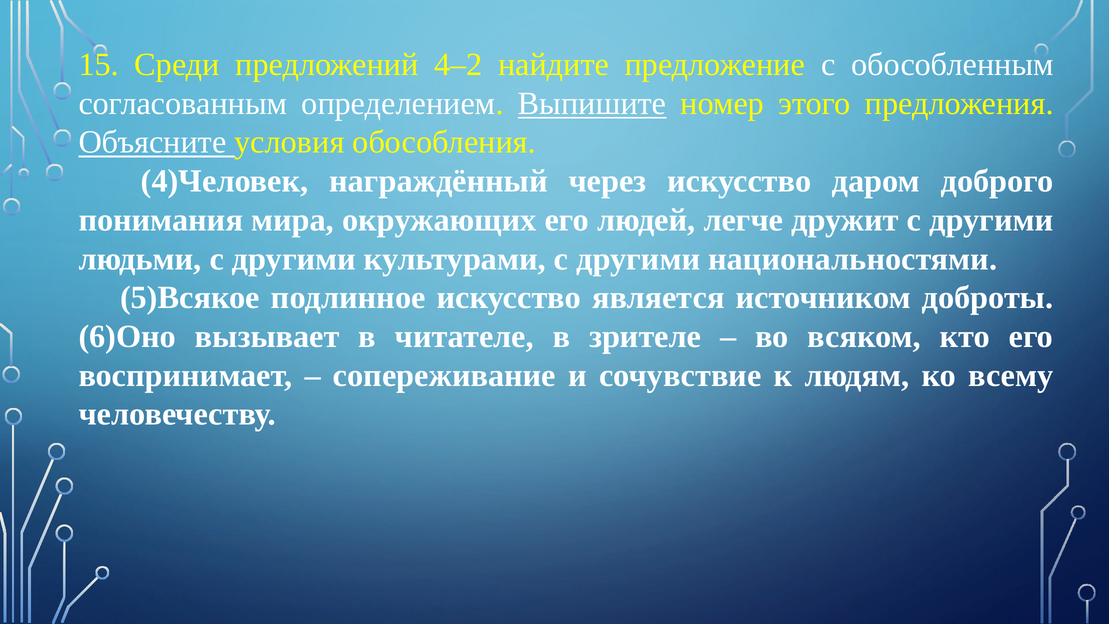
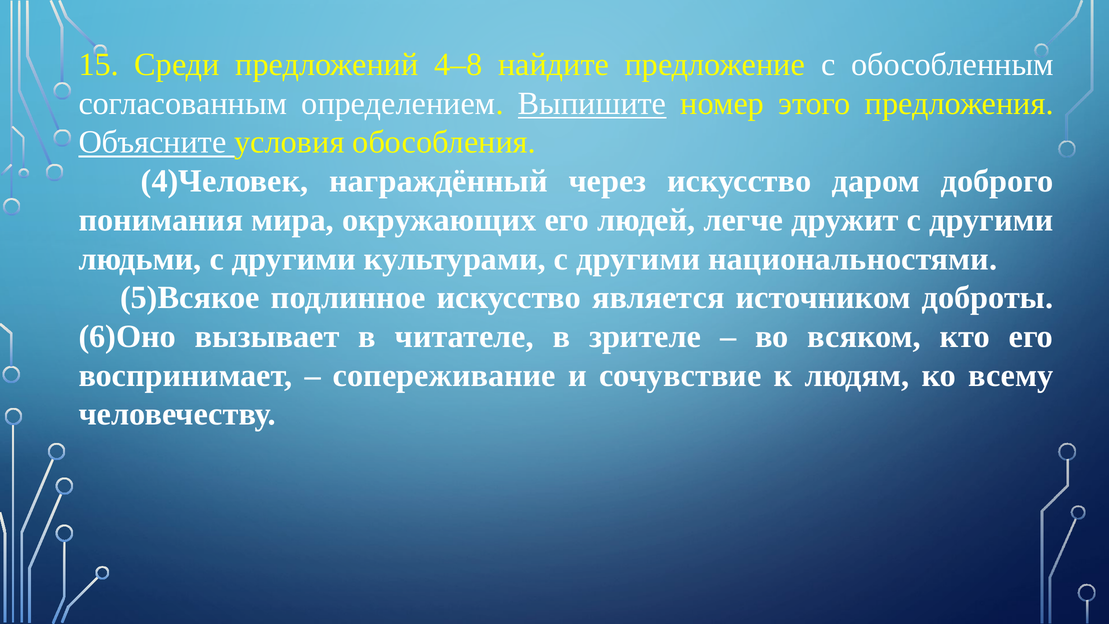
4–2: 4–2 -> 4–8 (458, 65)
